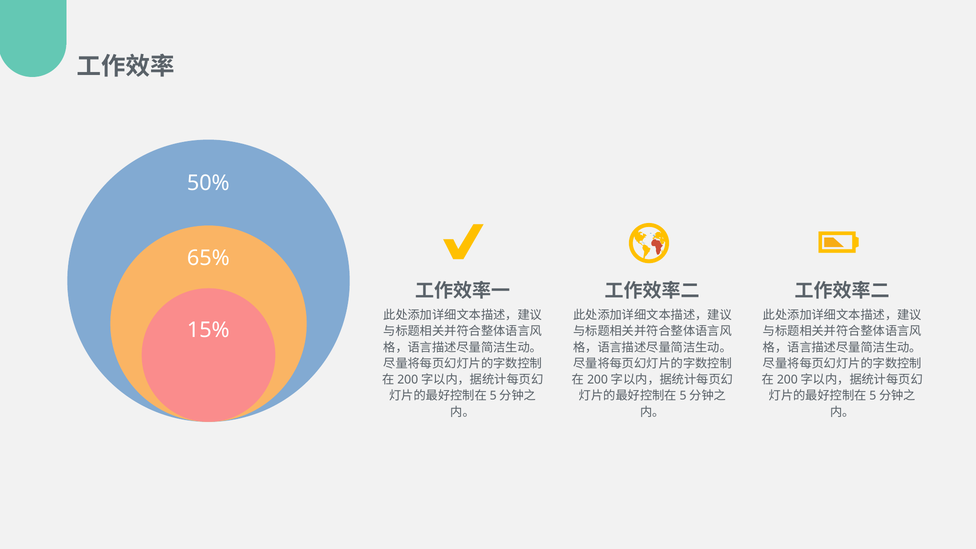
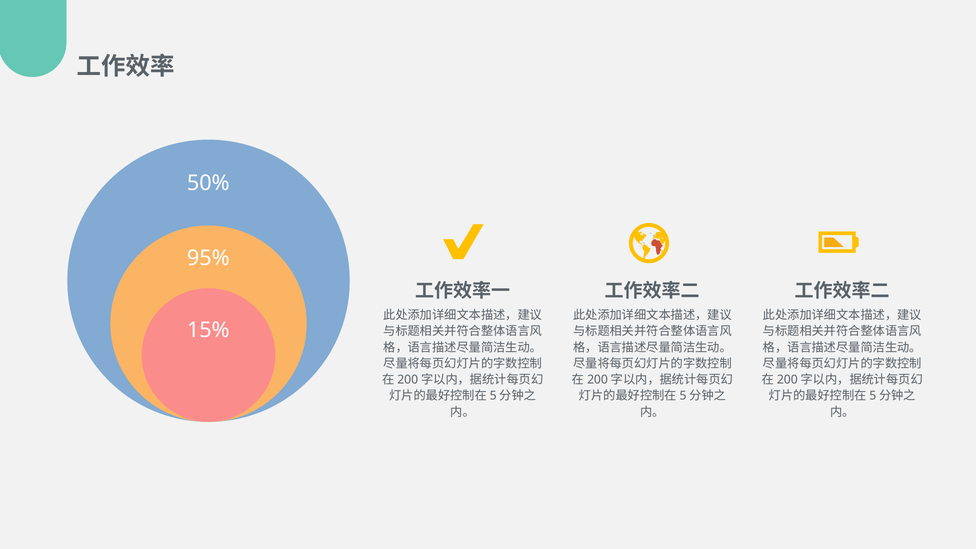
65%: 65% -> 95% (208, 258)
